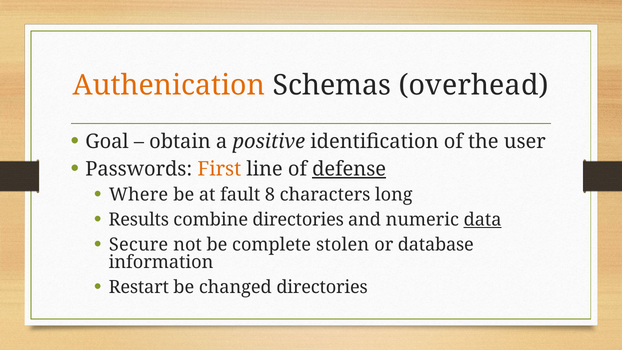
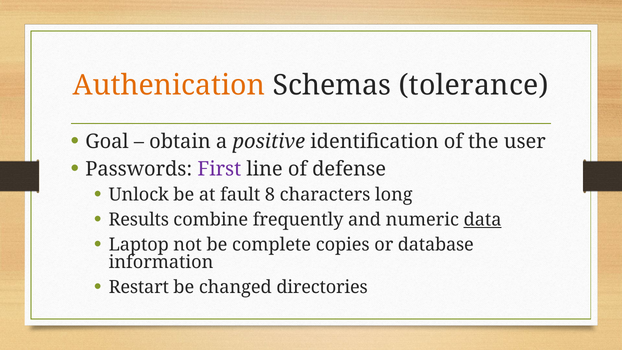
overhead: overhead -> tolerance (474, 85)
First colour: orange -> purple (219, 169)
defense underline: present -> none (349, 169)
Where: Where -> Unlock (139, 195)
combine directories: directories -> frequently (298, 220)
Secure: Secure -> Laptop (139, 245)
stolen: stolen -> copies (343, 245)
